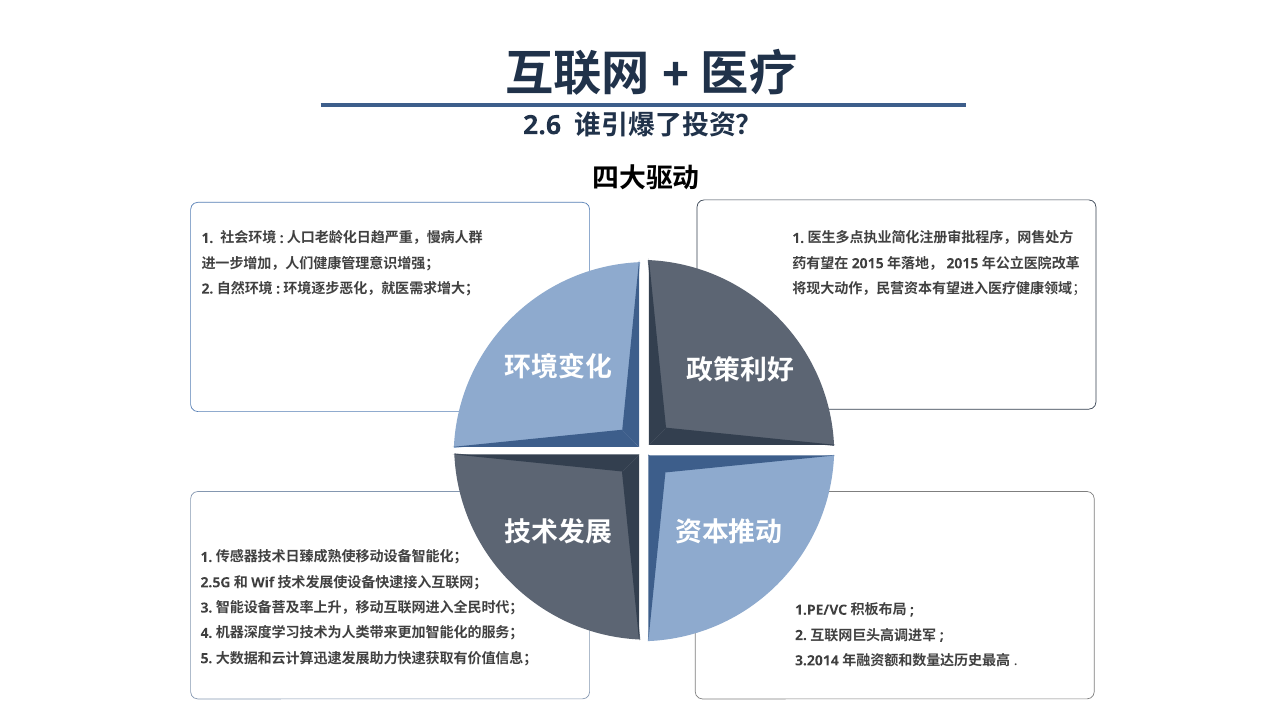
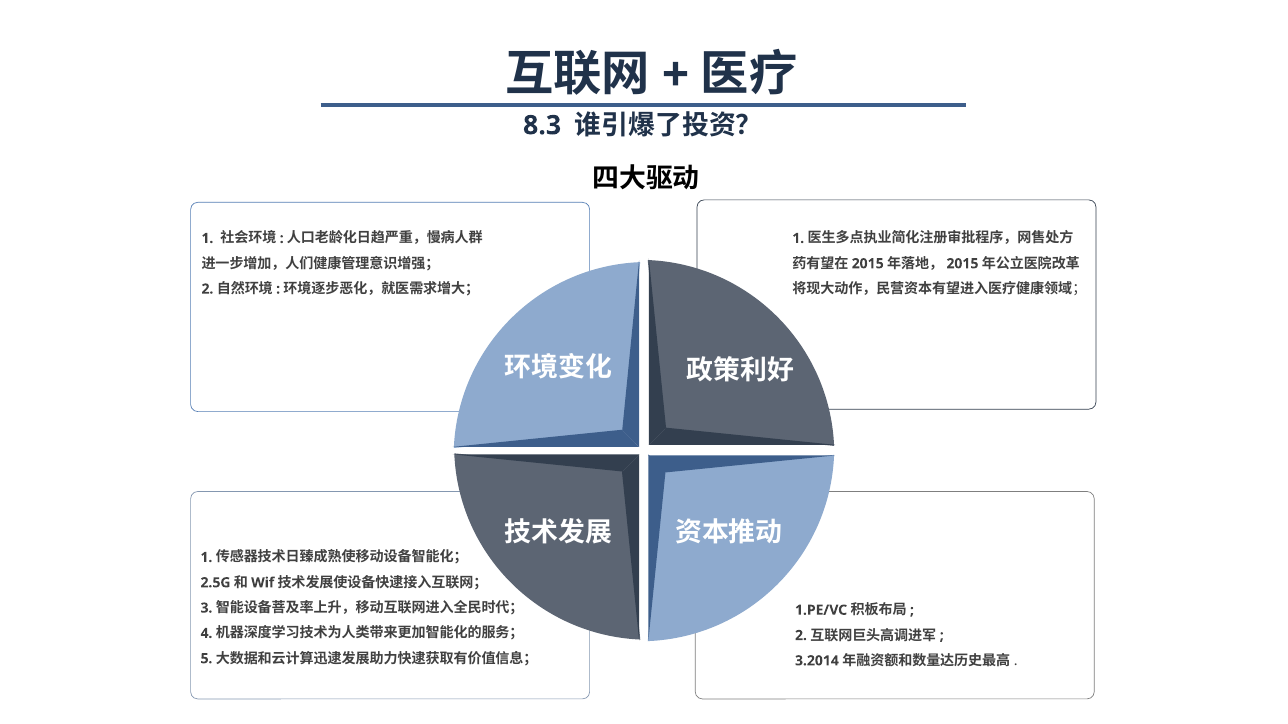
2.6: 2.6 -> 8.3 (542, 125)
